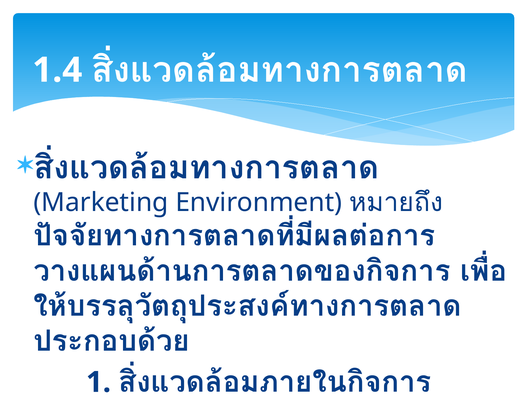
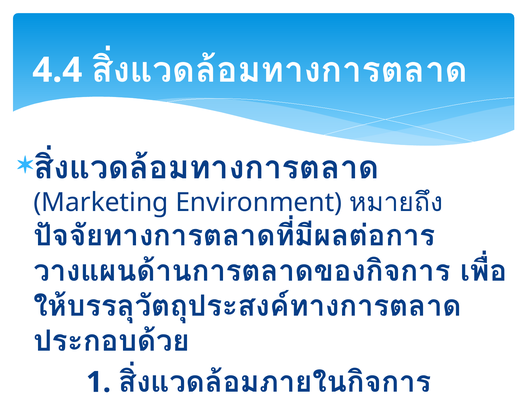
1.4: 1.4 -> 4.4 (57, 70)
